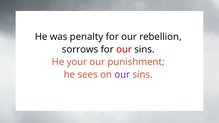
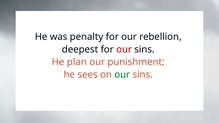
sorrows: sorrows -> deepest (80, 49)
your: your -> plan (77, 62)
our colour: purple -> green (122, 75)
